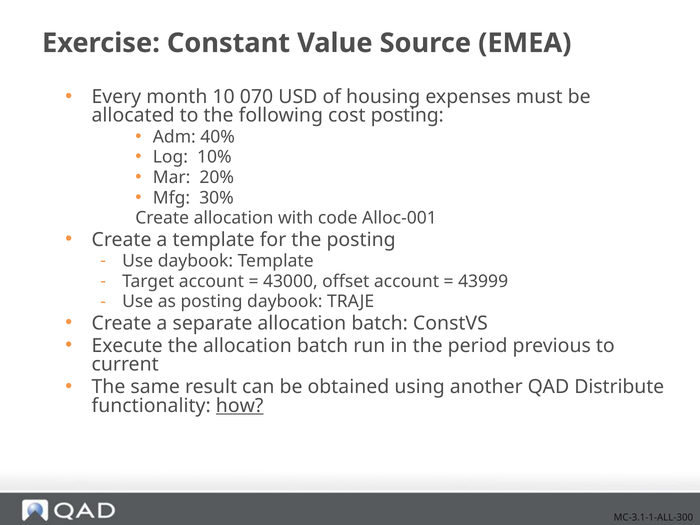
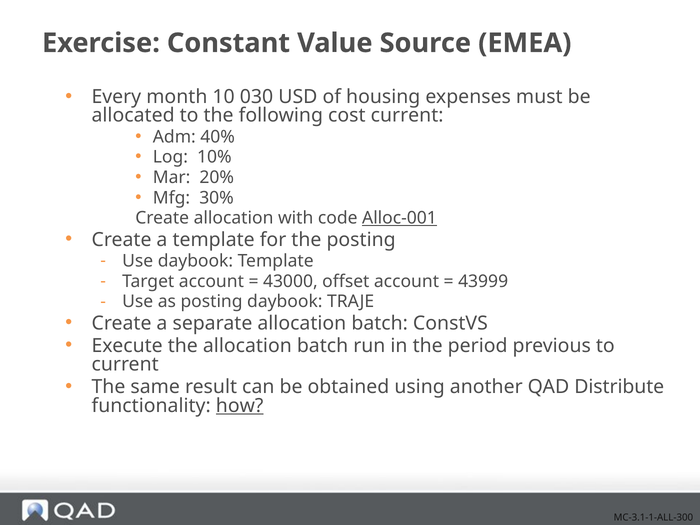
070: 070 -> 030 (257, 97)
cost posting: posting -> current (407, 116)
Alloc-001 underline: none -> present (399, 218)
